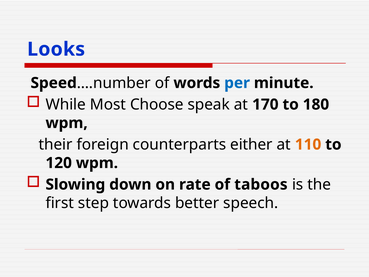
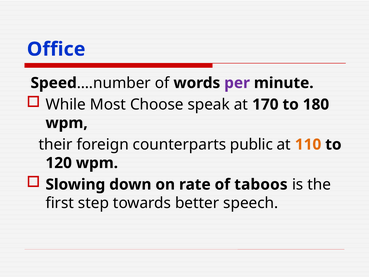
Looks: Looks -> Office (56, 49)
per colour: blue -> purple (237, 83)
either: either -> public (251, 144)
